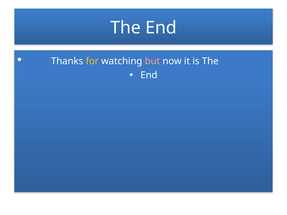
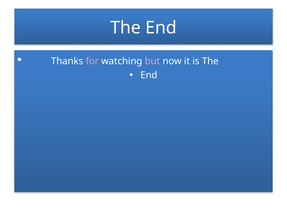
for colour: yellow -> pink (92, 61)
